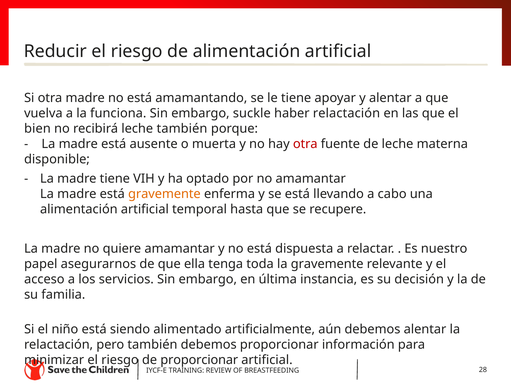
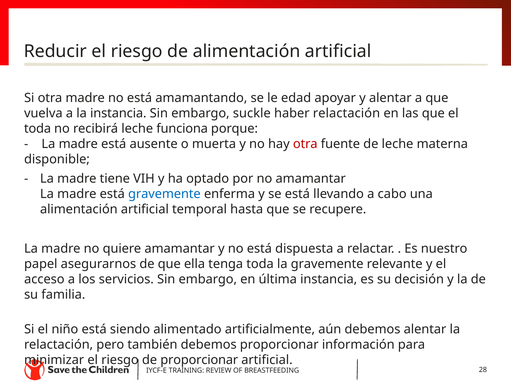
le tiene: tiene -> edad (296, 98)
la funciona: funciona -> instancia (118, 113)
bien: bien -> toda (38, 129)
leche también: también -> funciona (182, 129)
gravemente colour: orange -> blue (164, 194)
